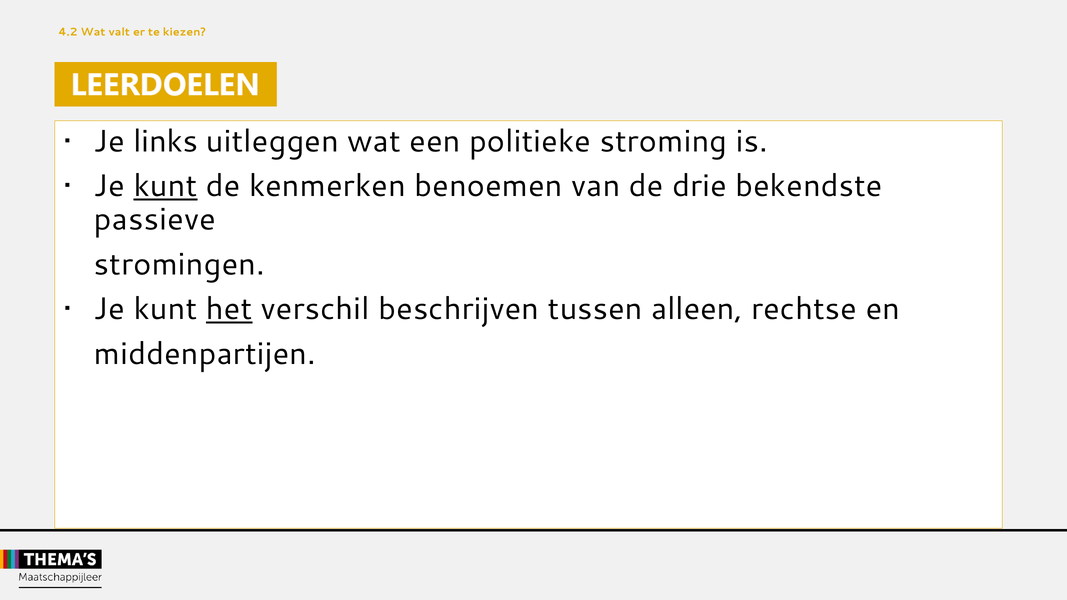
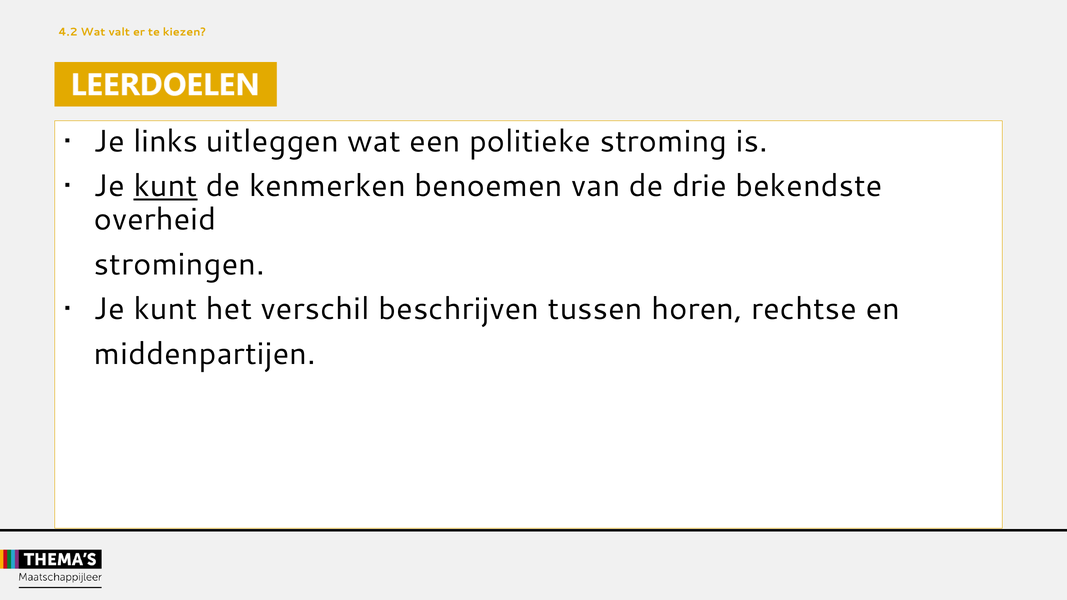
passieve: passieve -> overheid (155, 220)
het underline: present -> none (229, 309)
alleen: alleen -> horen (697, 309)
